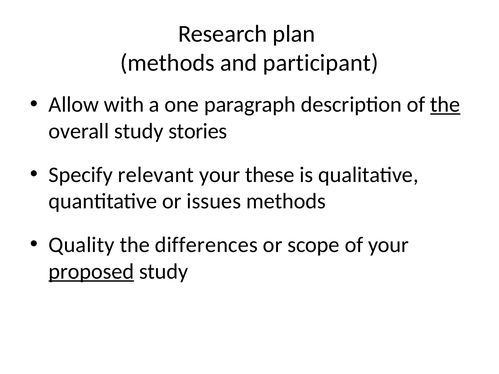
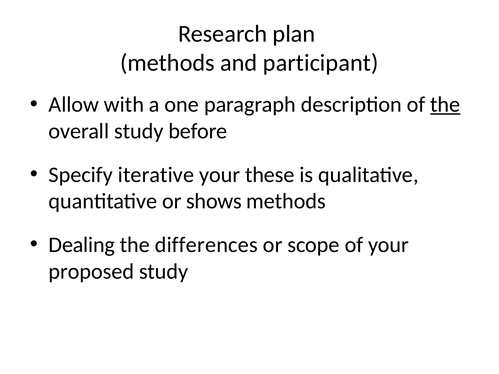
stories: stories -> before (198, 131)
relevant: relevant -> iterative (156, 175)
issues: issues -> shows (214, 201)
Quality: Quality -> Dealing (82, 245)
proposed underline: present -> none (91, 272)
